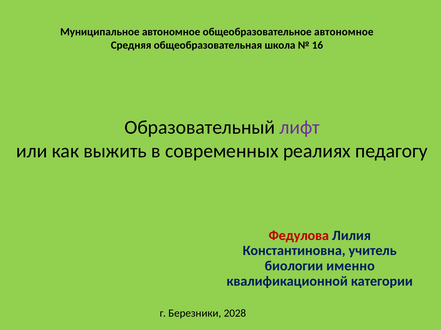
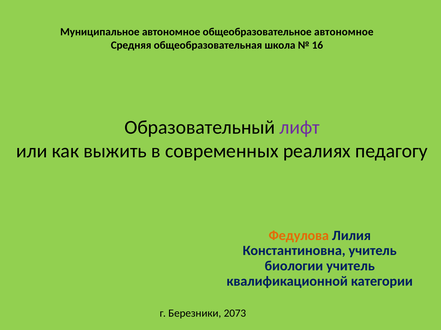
Федулова colour: red -> orange (299, 236)
биологии именно: именно -> учитель (351, 266)
2028: 2028 -> 2073 (235, 314)
